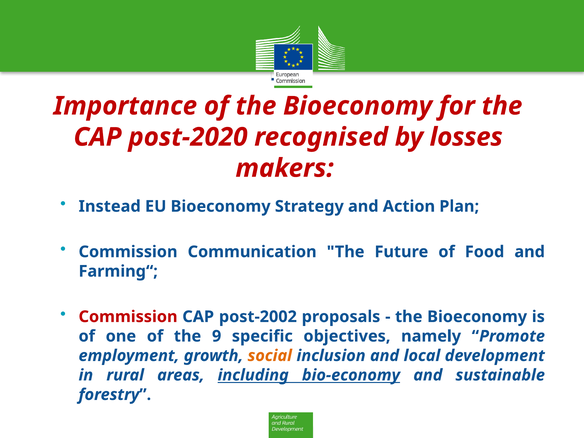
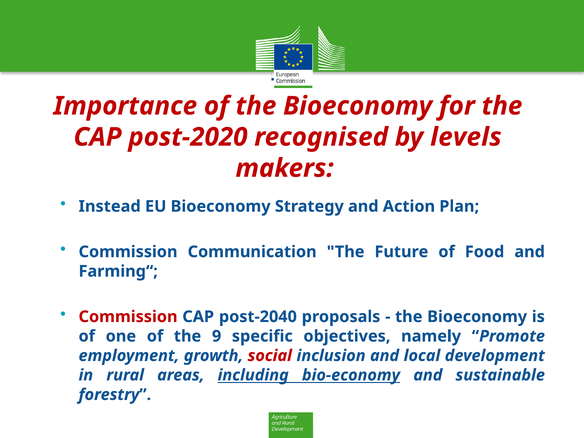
losses: losses -> levels (466, 137)
post-2002: post-2002 -> post-2040 (258, 317)
social colour: orange -> red (270, 356)
